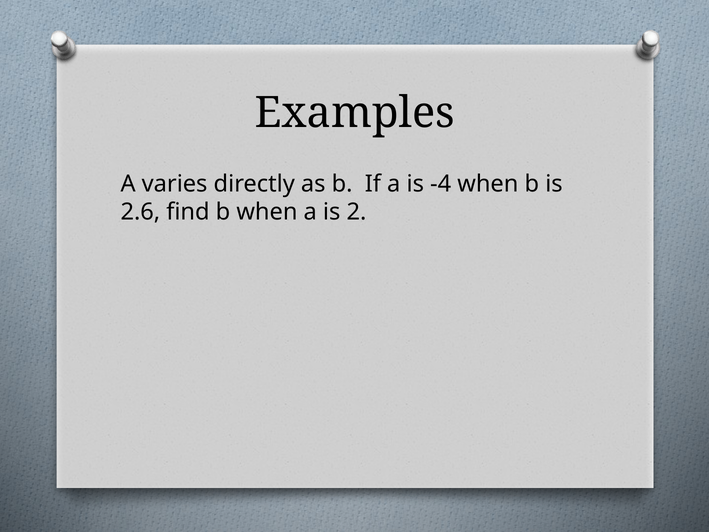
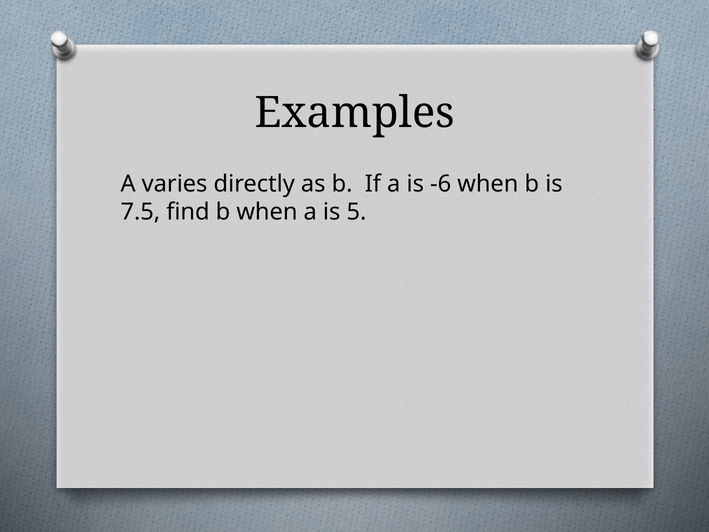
-4: -4 -> -6 (441, 184)
2.6: 2.6 -> 7.5 (140, 212)
2: 2 -> 5 (356, 212)
